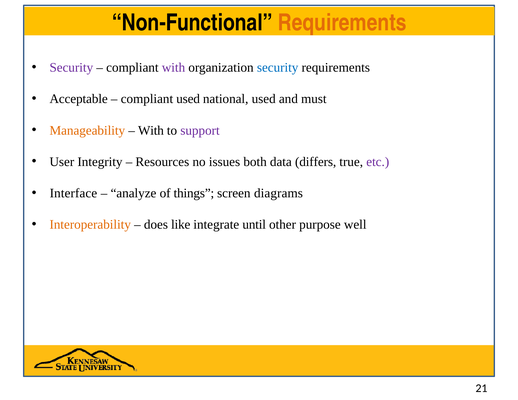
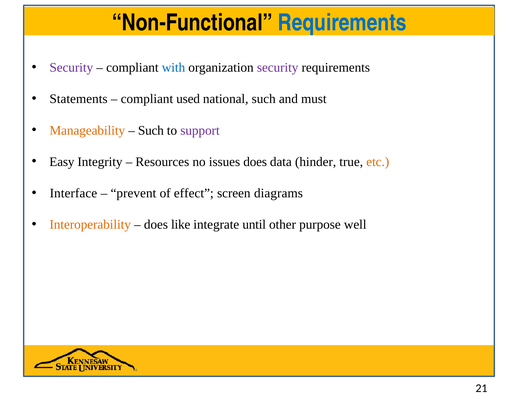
Requirements colour: orange -> blue (342, 23)
with colour: purple -> blue (174, 68)
security colour: blue -> purple (278, 68)
Acceptable: Acceptable -> Statements (79, 99)
national used: used -> such (264, 99)
With: With -> Such (151, 130)
User: User -> Easy (62, 162)
issues both: both -> does (255, 162)
differs: differs -> hinder (316, 162)
etc colour: purple -> orange (378, 162)
analyze: analyze -> prevent (133, 193)
things: things -> effect (194, 193)
